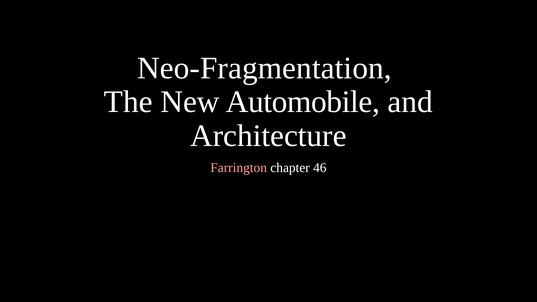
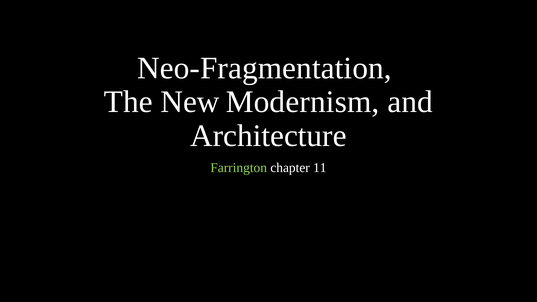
Automobile: Automobile -> Modernism (303, 102)
Farrington colour: pink -> light green (239, 168)
46: 46 -> 11 (320, 168)
